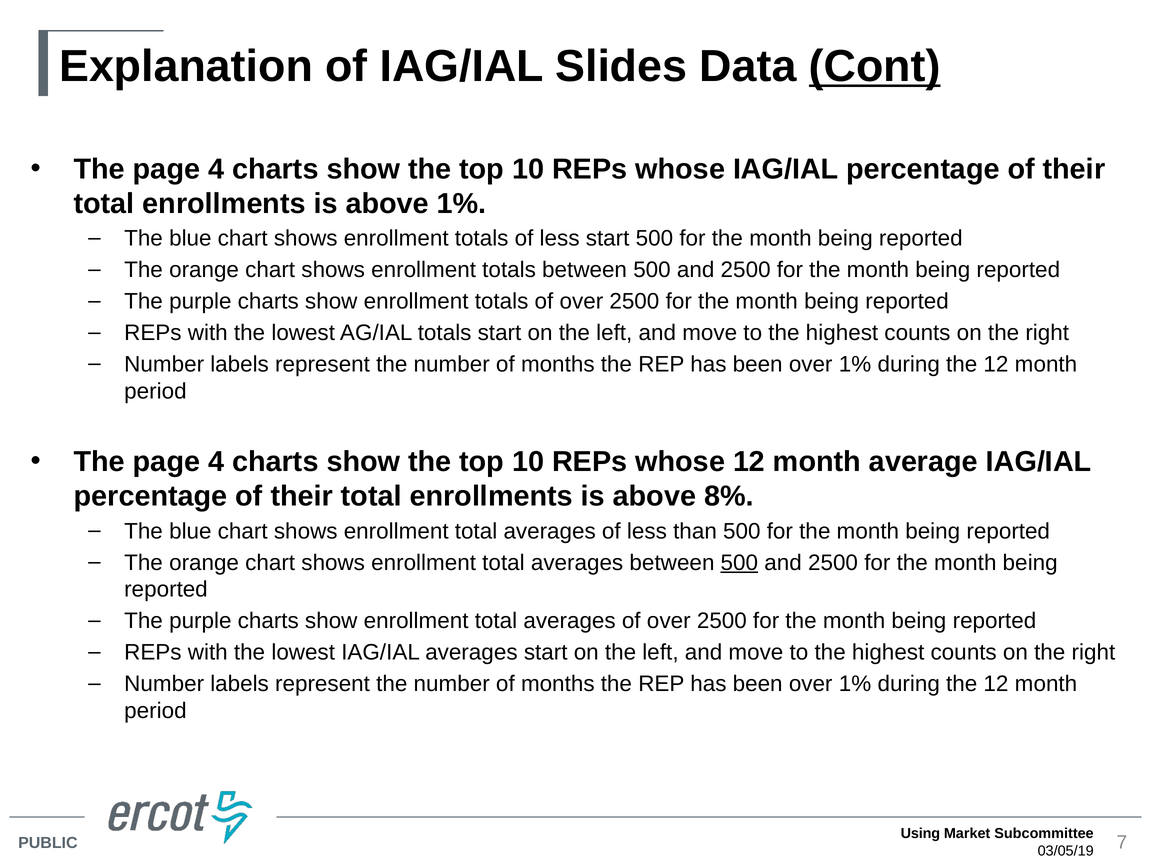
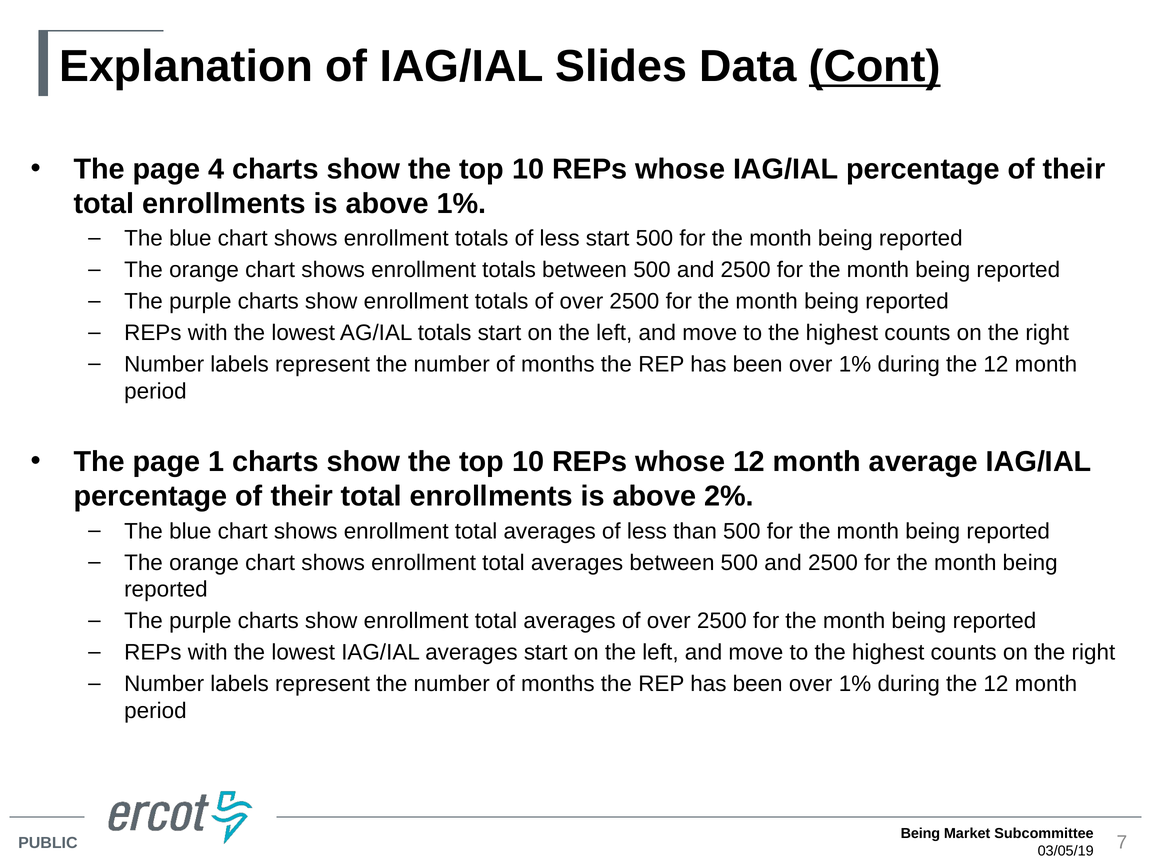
4: 4 -> 1 (216, 462)
8%: 8% -> 2% (729, 496)
500 underline: present -> none (739, 562)
Using: Using -> Being (920, 833)
